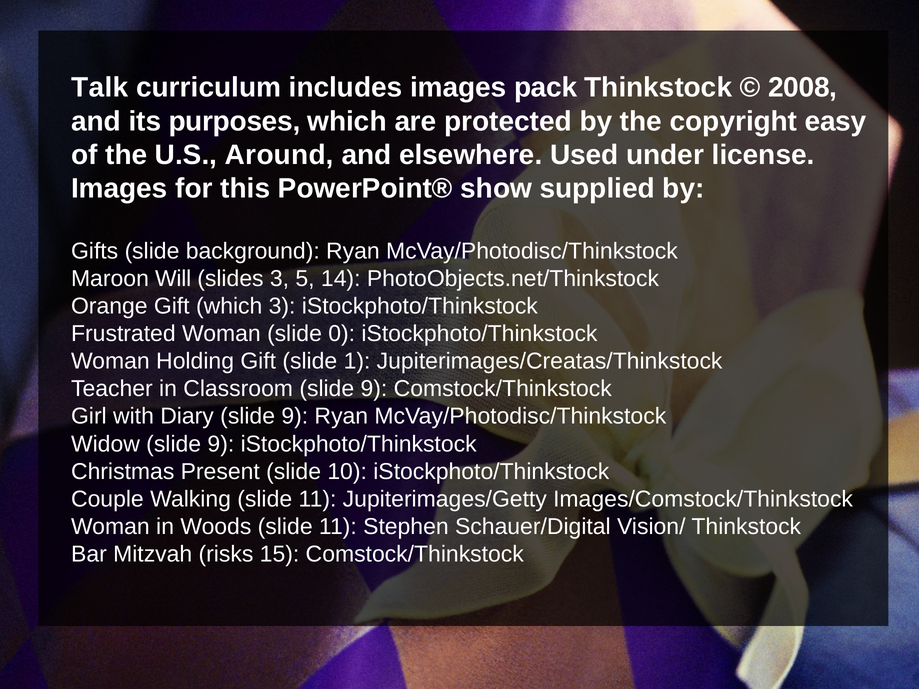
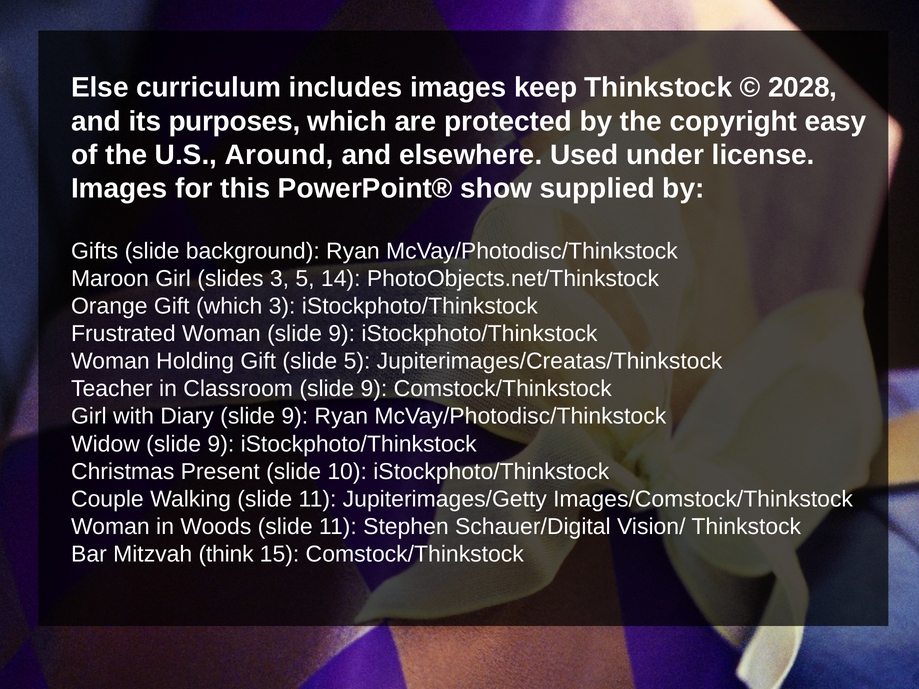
Talk: Talk -> Else (100, 88)
pack: pack -> keep (546, 88)
2008: 2008 -> 2028 (803, 88)
Maroon Will: Will -> Girl (173, 279)
Woman slide 0: 0 -> 9 (342, 334)
slide 1: 1 -> 5 (357, 361)
risks: risks -> think (226, 554)
